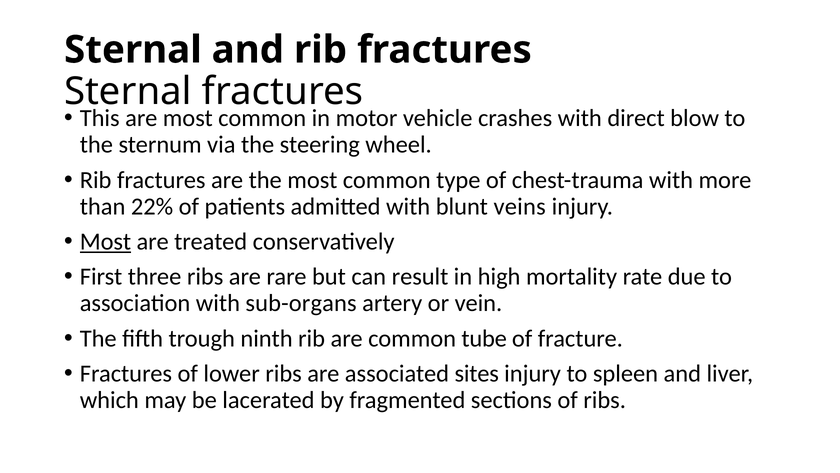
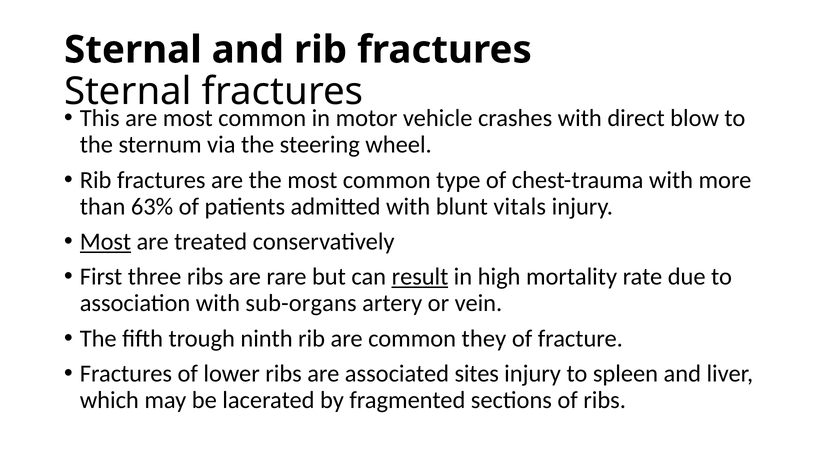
22%: 22% -> 63% (152, 206)
veins: veins -> vitals (520, 206)
result underline: none -> present (420, 277)
tube: tube -> they (484, 338)
